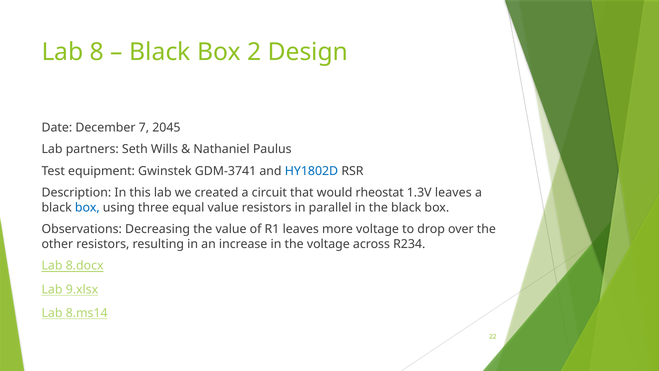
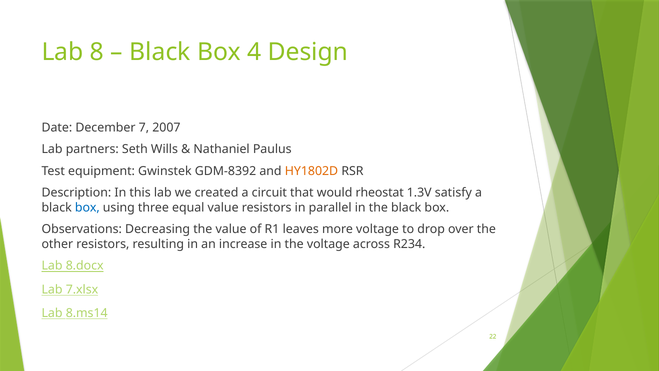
2: 2 -> 4 (254, 52)
2045: 2045 -> 2007 (166, 128)
GDM-3741: GDM-3741 -> GDM-8392 (226, 171)
HY1802D colour: blue -> orange (311, 171)
1.3V leaves: leaves -> satisfy (453, 193)
9.xlsx: 9.xlsx -> 7.xlsx (82, 289)
